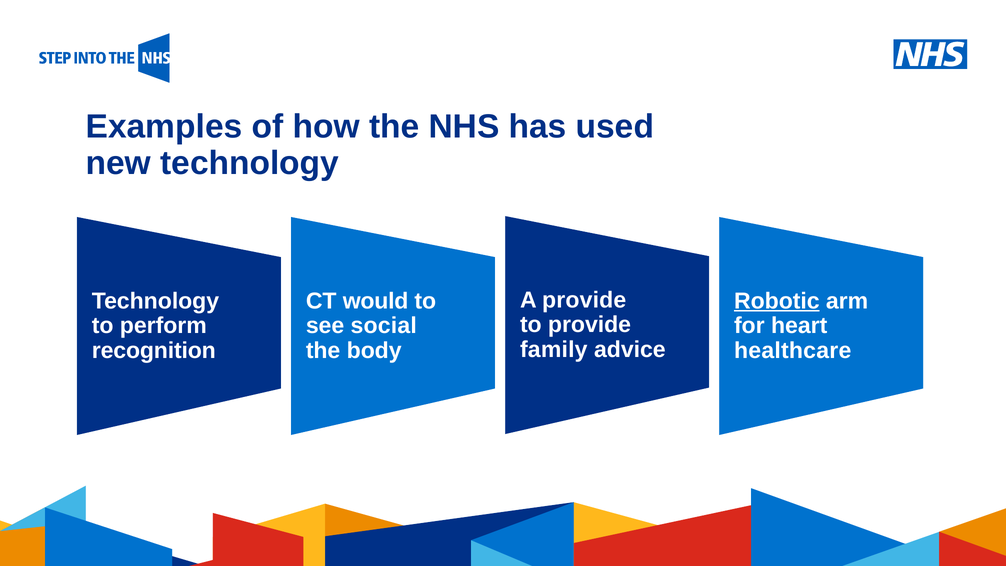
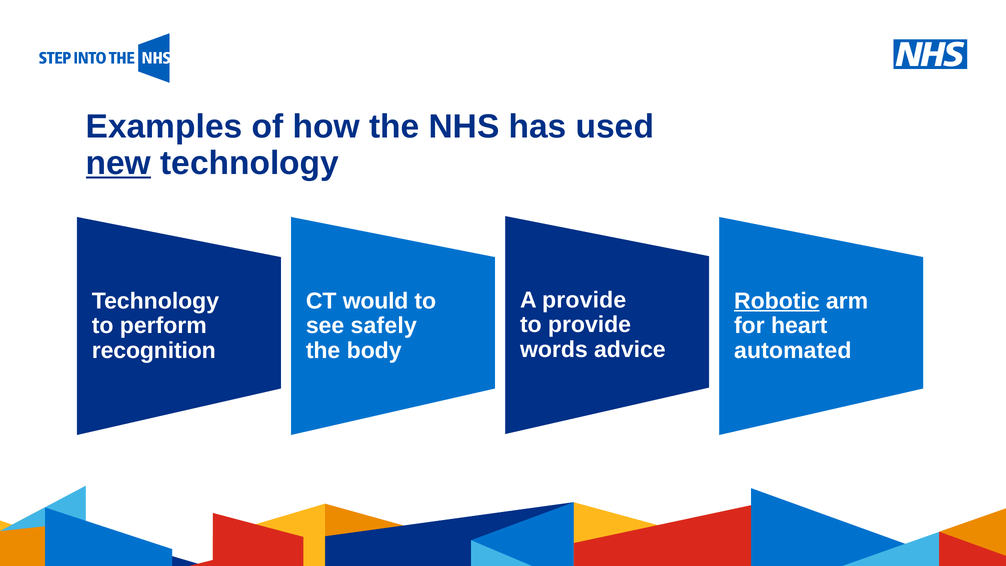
new underline: none -> present (118, 163)
social: social -> safely (384, 326)
family: family -> words (554, 350)
healthcare: healthcare -> automated (793, 351)
